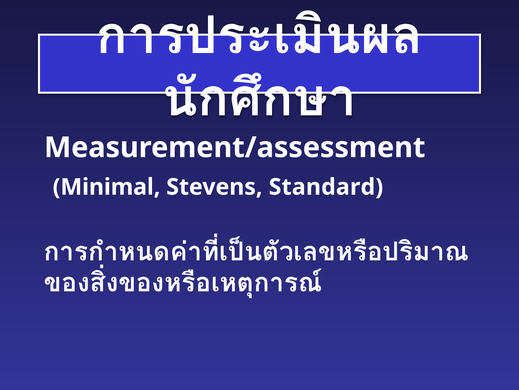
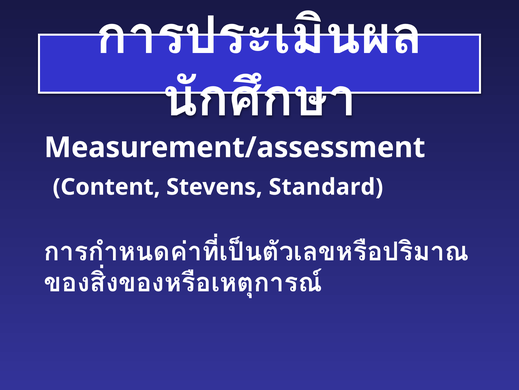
Minimal: Minimal -> Content (106, 187)
